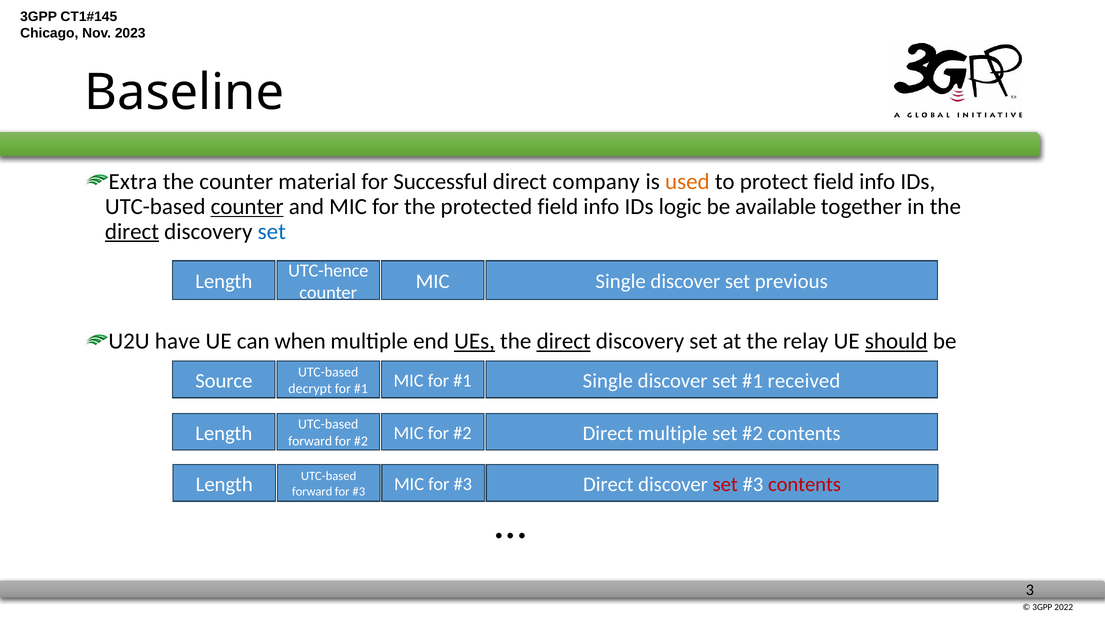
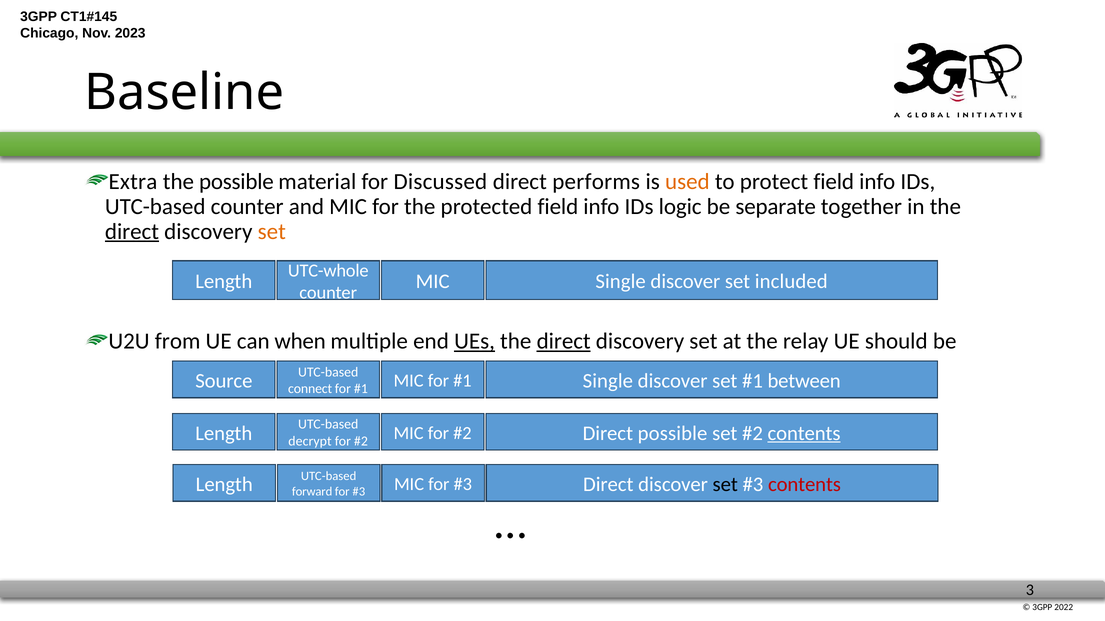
the counter: counter -> possible (236, 182)
Successful: Successful -> Discussed (440, 182)
company: company -> performs (596, 182)
counter underline: present -> none (247, 207)
available: available -> separate (776, 207)
set colour: blue -> orange (272, 232)
UTC-hence: UTC-hence -> UTC-whole (328, 271)
previous: previous -> included (791, 282)
have: have -> from (178, 342)
should underline: present -> none (896, 342)
decrypt: decrypt -> connect (310, 389)
received: received -> between (804, 381)
forward: forward -> decrypt (310, 441)
Direct multiple: multiple -> possible (673, 434)
contents underline: none -> present (804, 434)
set colour: red -> black (725, 485)
